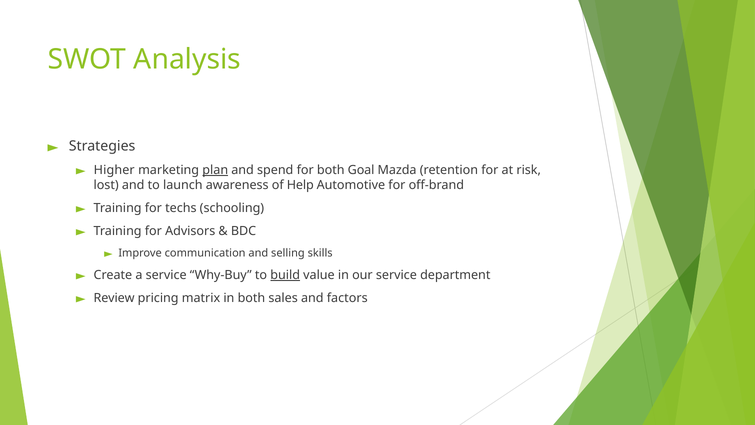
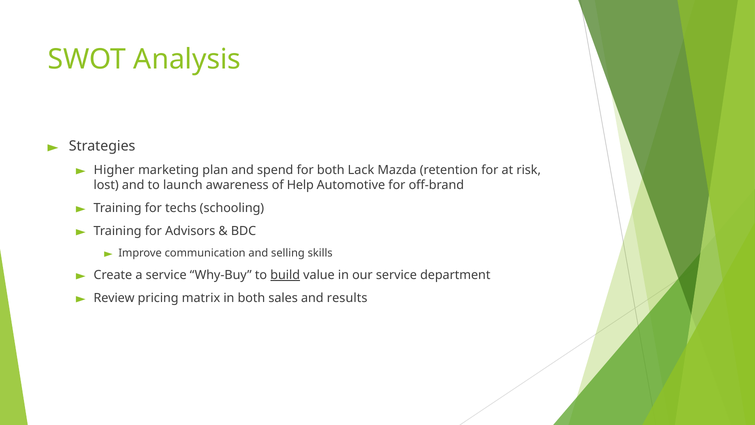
plan underline: present -> none (215, 170)
Goal: Goal -> Lack (361, 170)
factors: factors -> results (347, 298)
